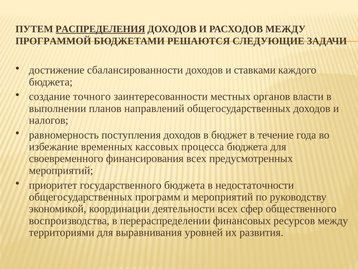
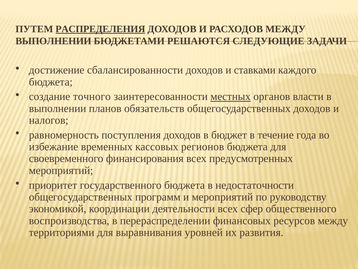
ПРОГРАММОЙ: ПРОГРАММОЙ -> ВЫПОЛНЕНИИ (53, 41)
местных underline: none -> present (231, 96)
направлений: направлений -> обязательств (154, 108)
процесса: процесса -> регионов (203, 147)
